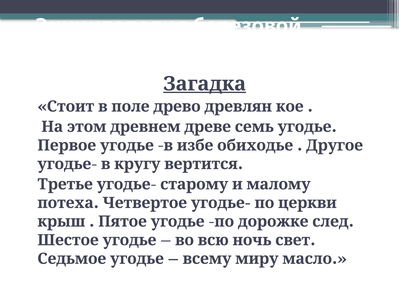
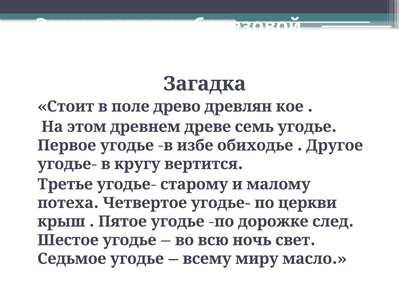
Загадка underline: present -> none (205, 84)
